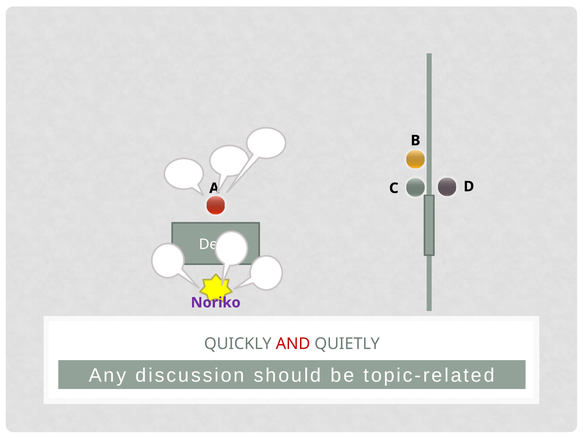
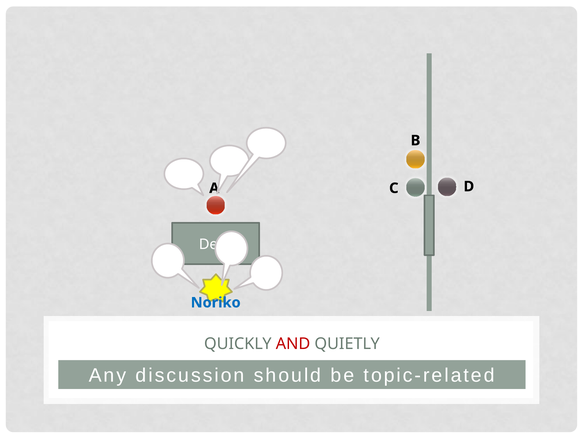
Noriko colour: purple -> blue (216, 302)
